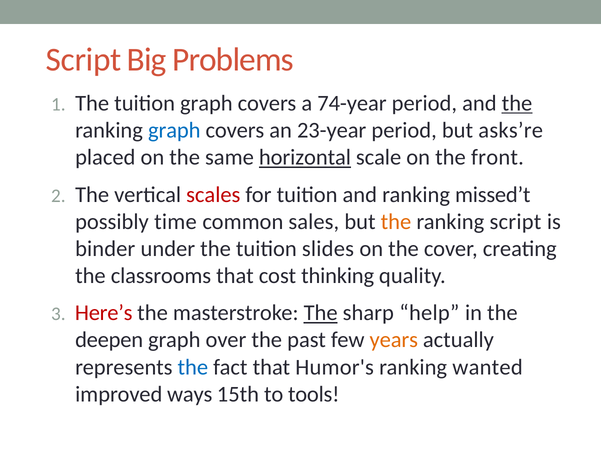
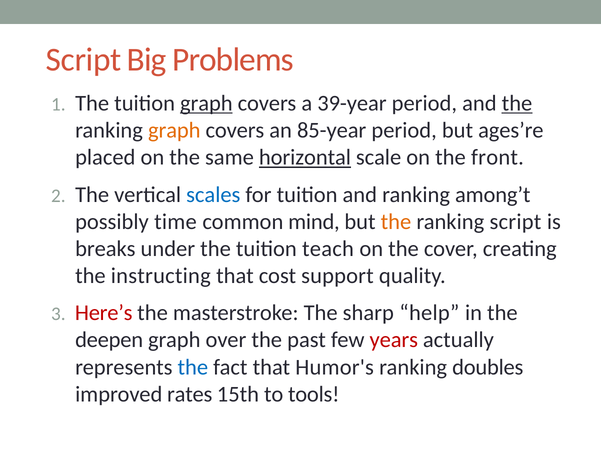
graph underline: none -> present (206, 103)
74-year: 74-year -> 39-year (352, 103)
graph colour: blue -> orange (174, 130)
23-year: 23-year -> 85-year (332, 130)
asks’re: asks’re -> ages’re (511, 130)
scales colour: red -> blue (213, 194)
missed’t: missed’t -> among’t (493, 194)
sales: sales -> mind (314, 222)
binder: binder -> breaks (105, 249)
slides: slides -> teach (328, 249)
classrooms: classrooms -> instructing (161, 276)
thinking: thinking -> support (337, 276)
The underline: present -> none (321, 313)
years colour: orange -> red (394, 340)
wanted: wanted -> doubles (488, 367)
ways: ways -> rates (190, 394)
